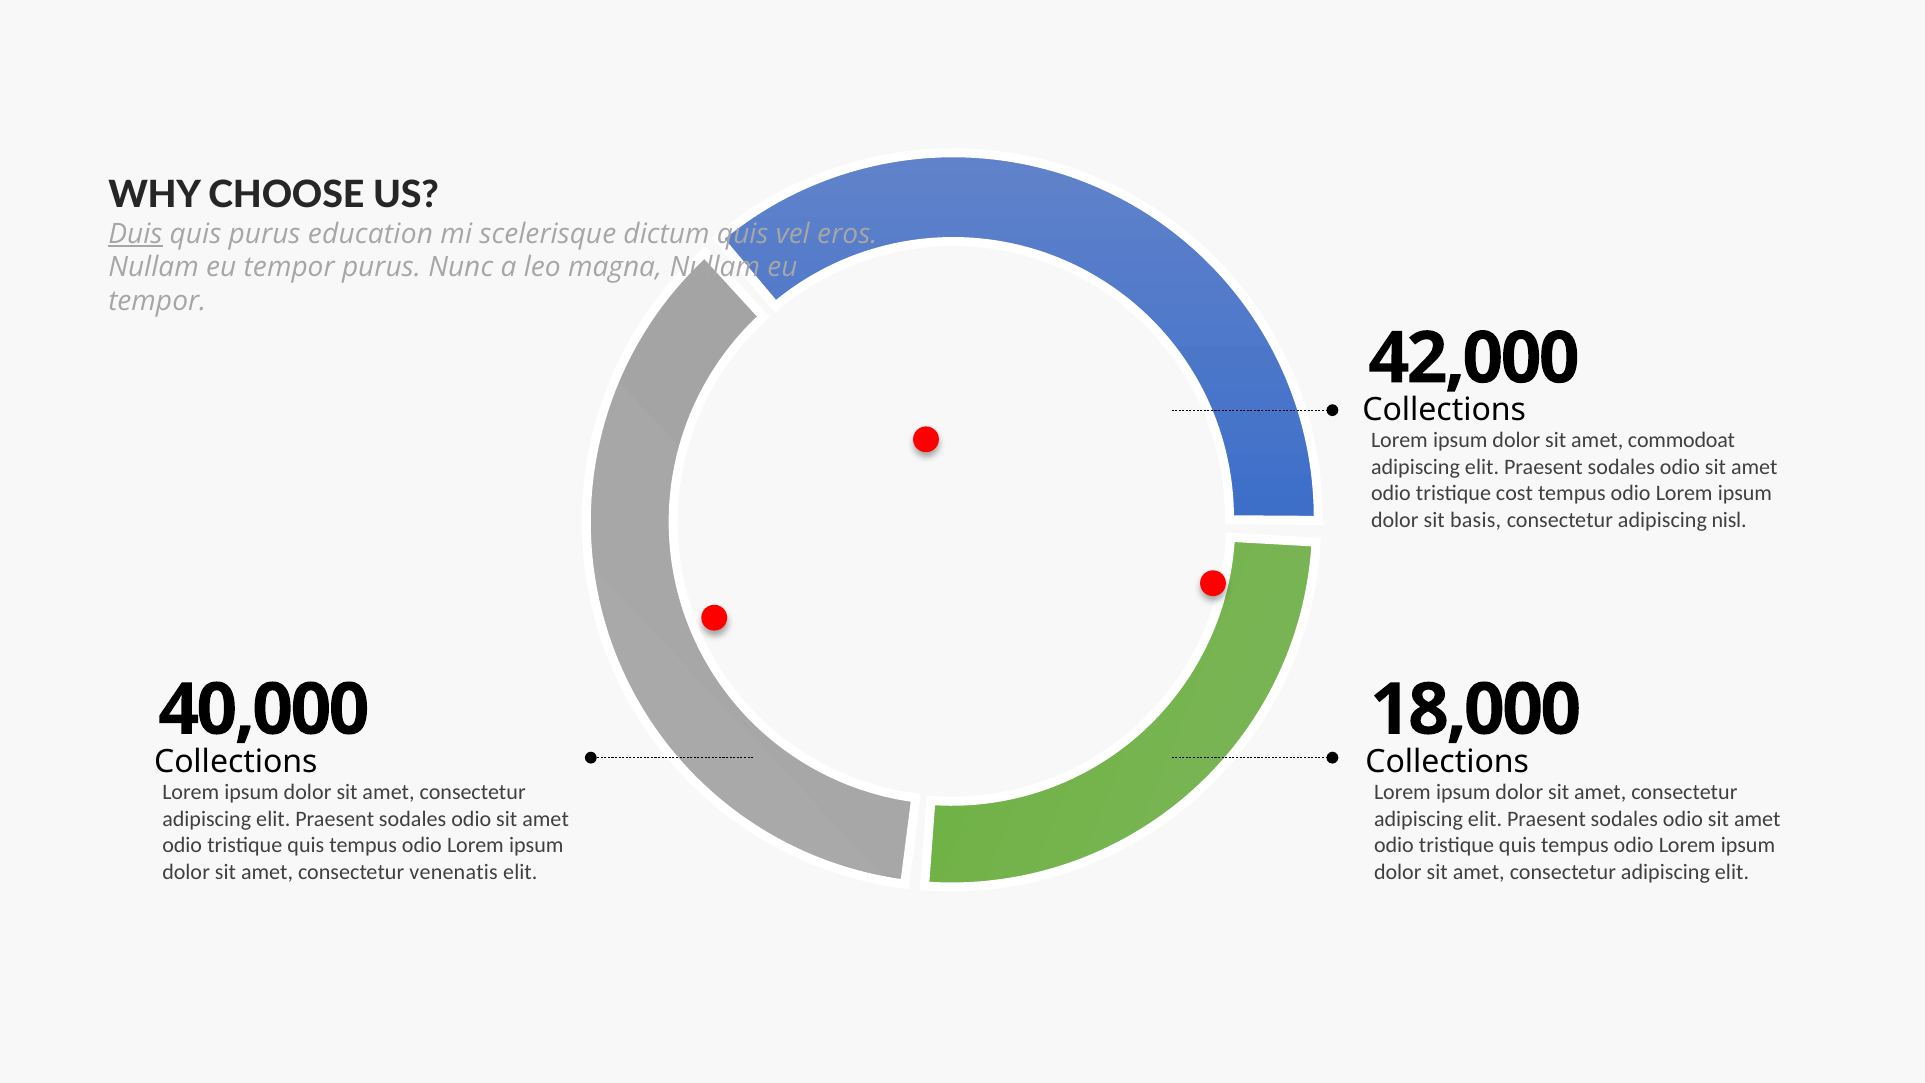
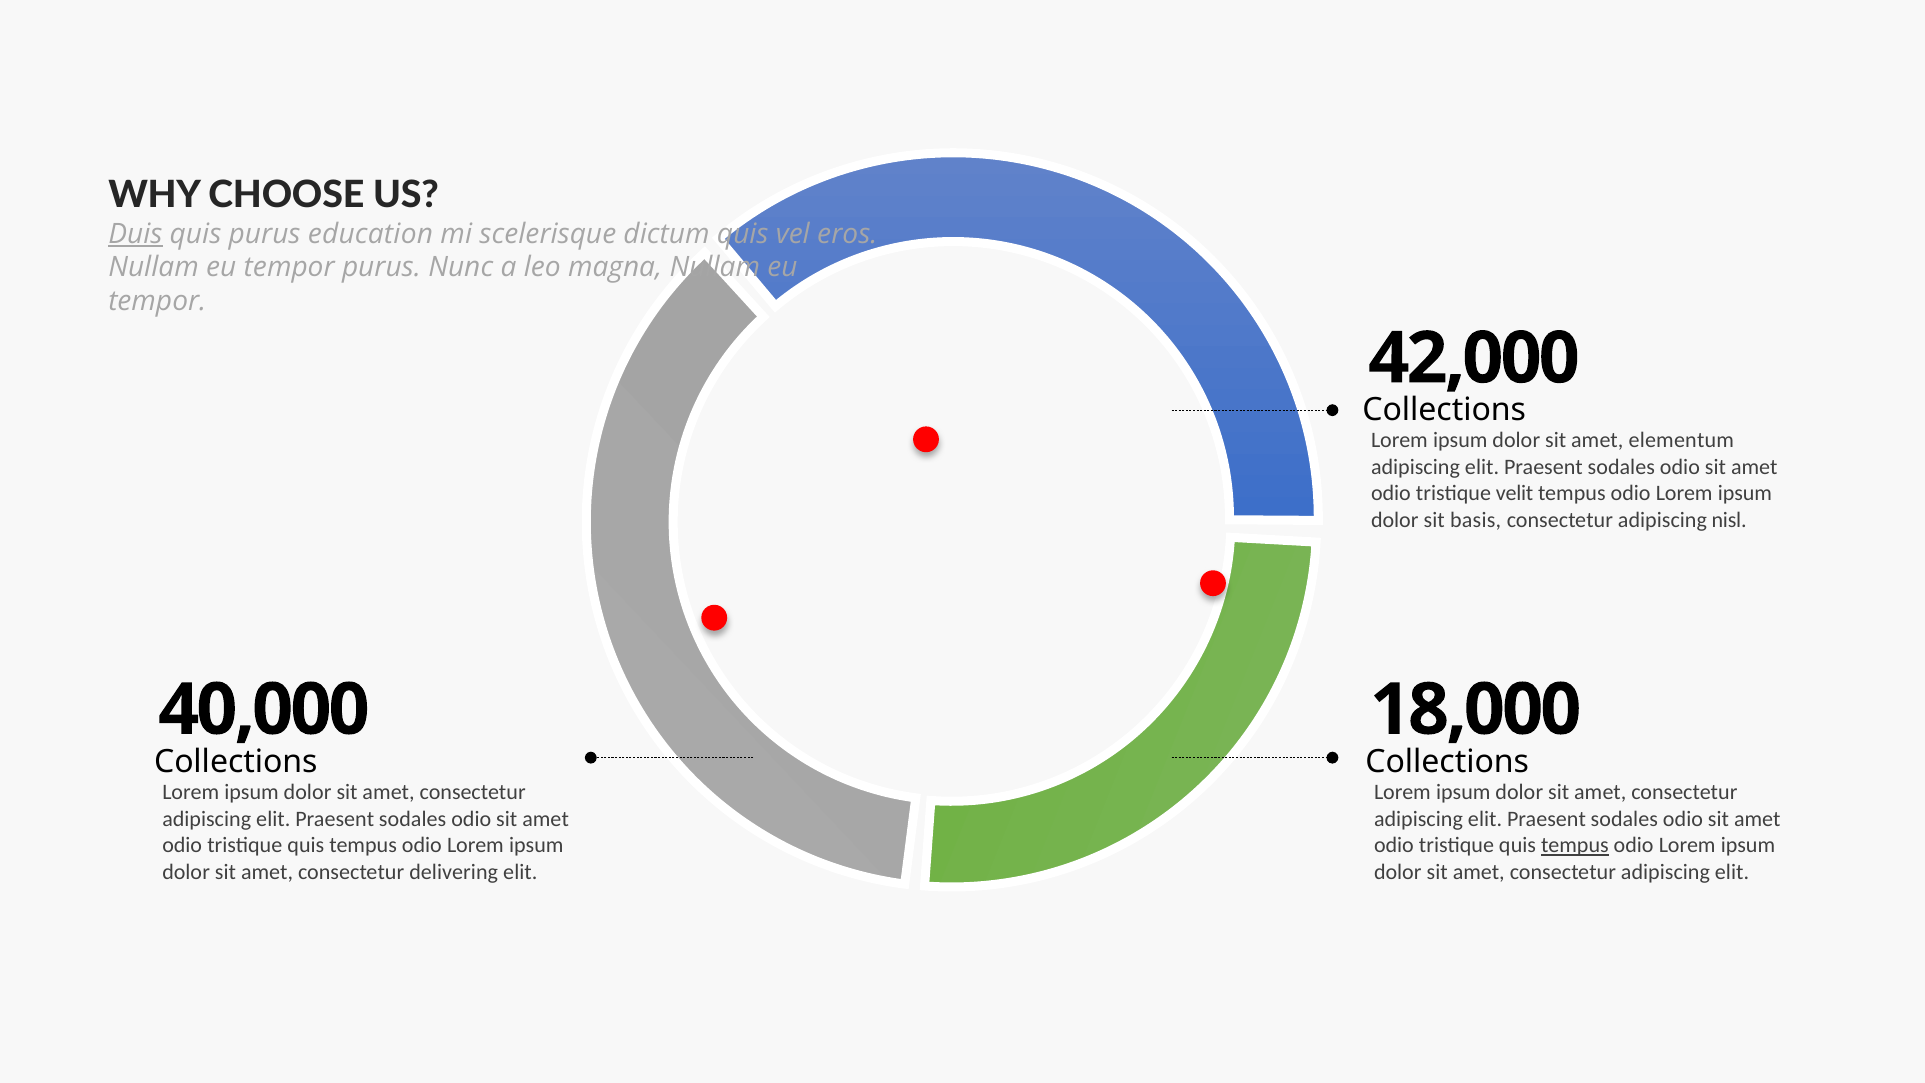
commodoat: commodoat -> elementum (1681, 441)
cost: cost -> velit (1515, 494)
tempus underline: none -> present (1575, 845)
venenatis: venenatis -> delivering (454, 872)
